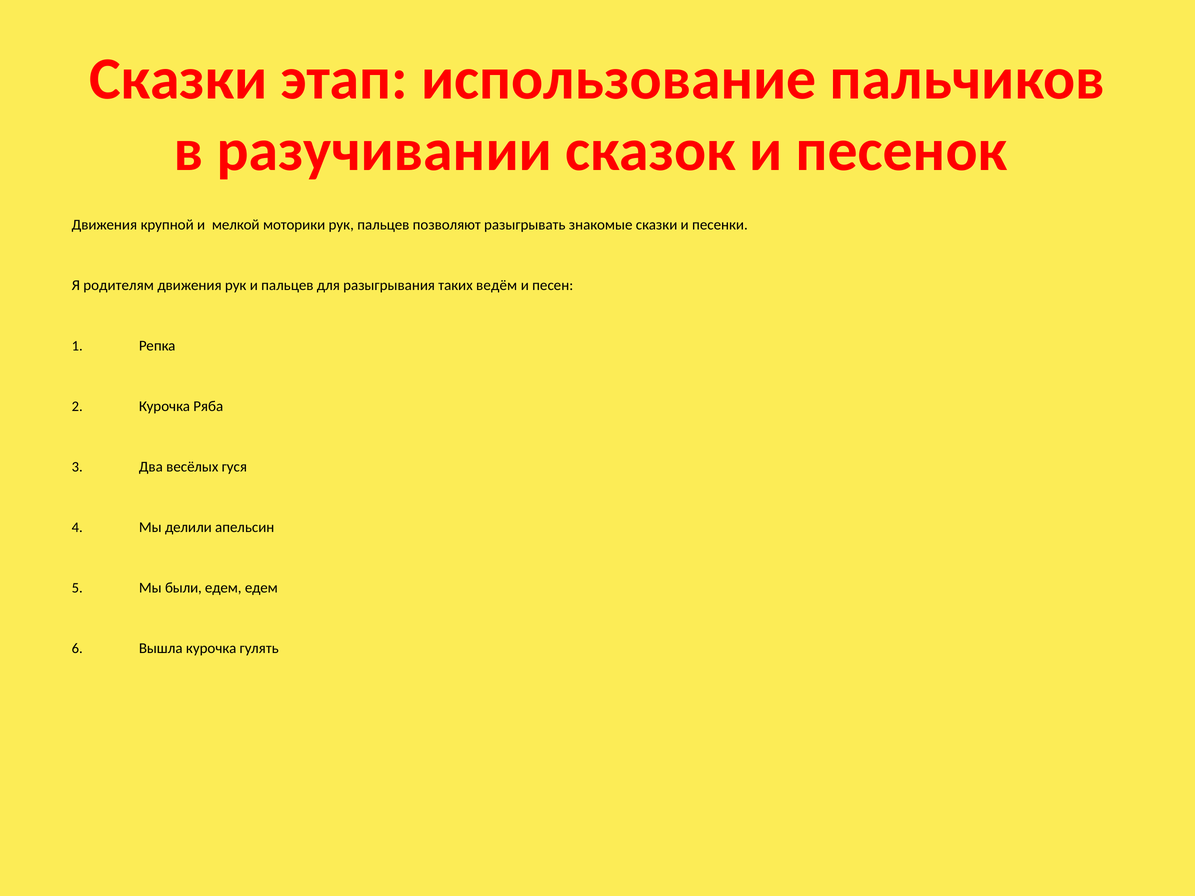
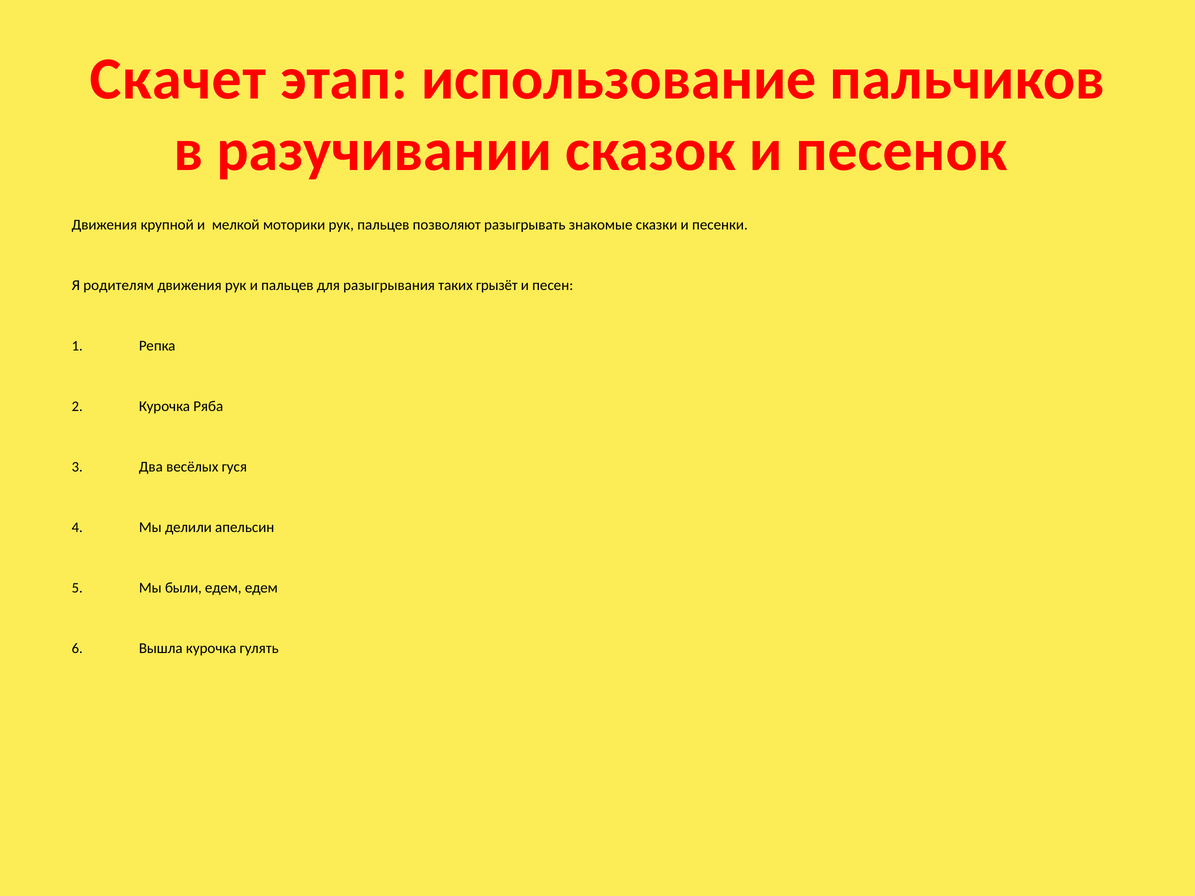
Сказки: Сказки -> Скачет (178, 79)
ведём: ведём -> грызёт (497, 286)
